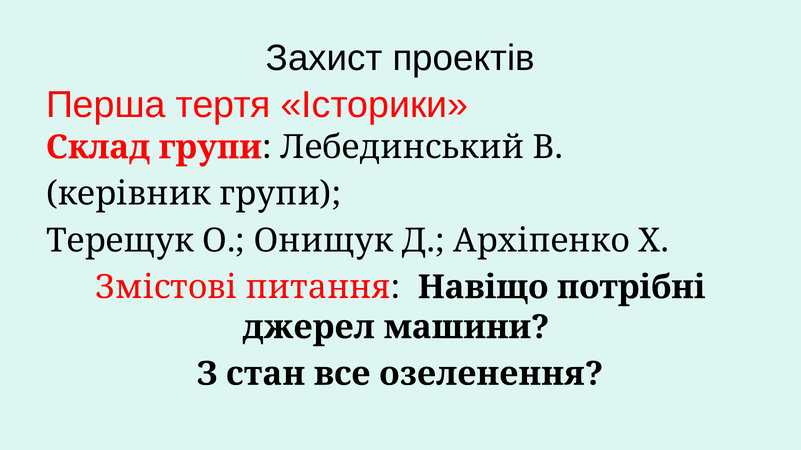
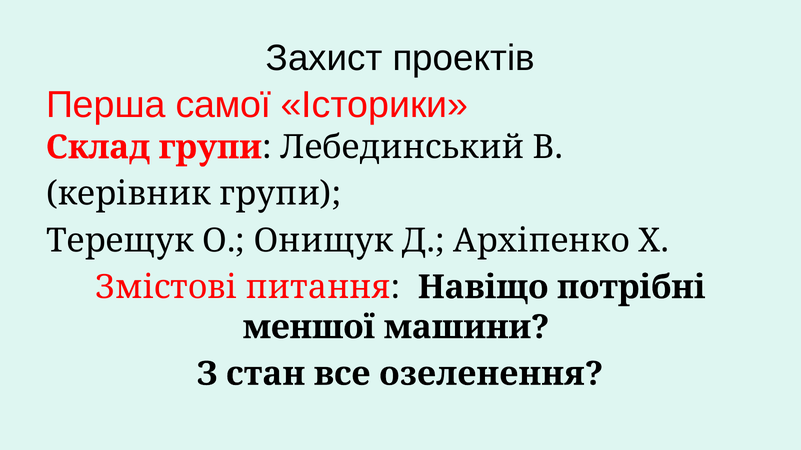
тертя: тертя -> самої (223, 105)
джерел: джерел -> меншої (309, 328)
